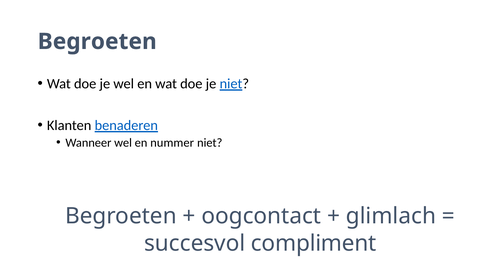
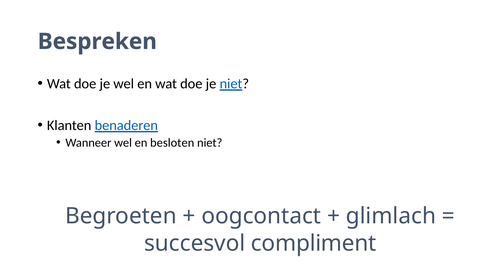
Begroeten: Begroeten -> Bespreken (97, 41)
nummer: nummer -> besloten (172, 143)
